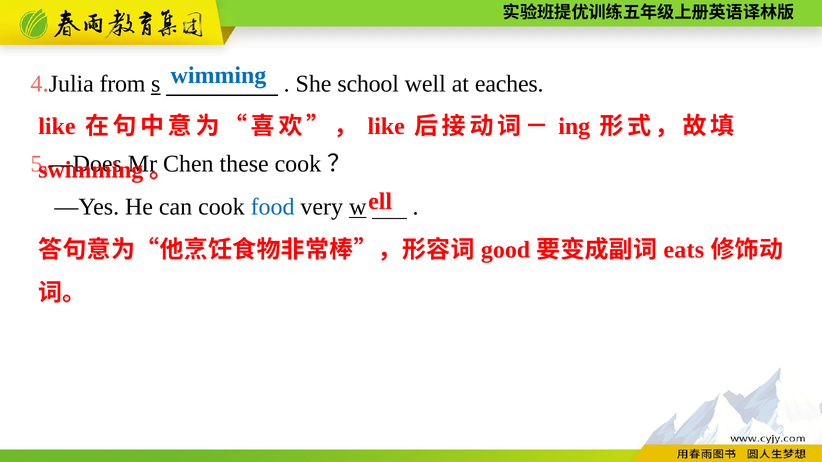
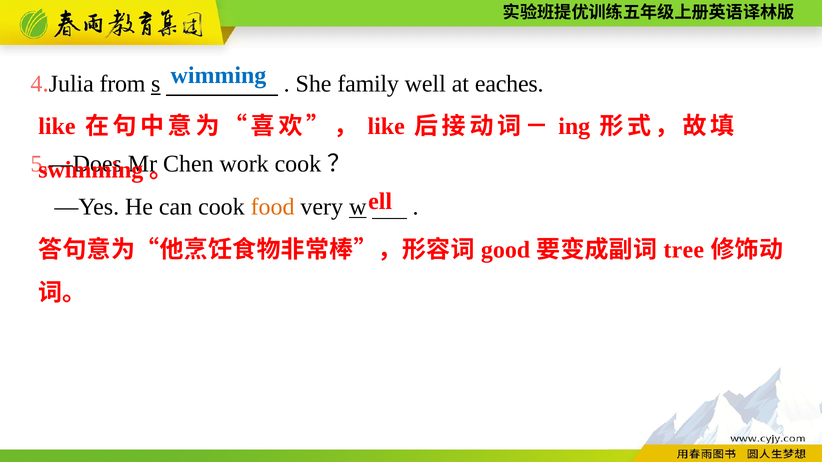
school: school -> family (368, 84)
these: these -> work (244, 164)
food colour: blue -> orange (273, 207)
eats: eats -> tree (684, 250)
